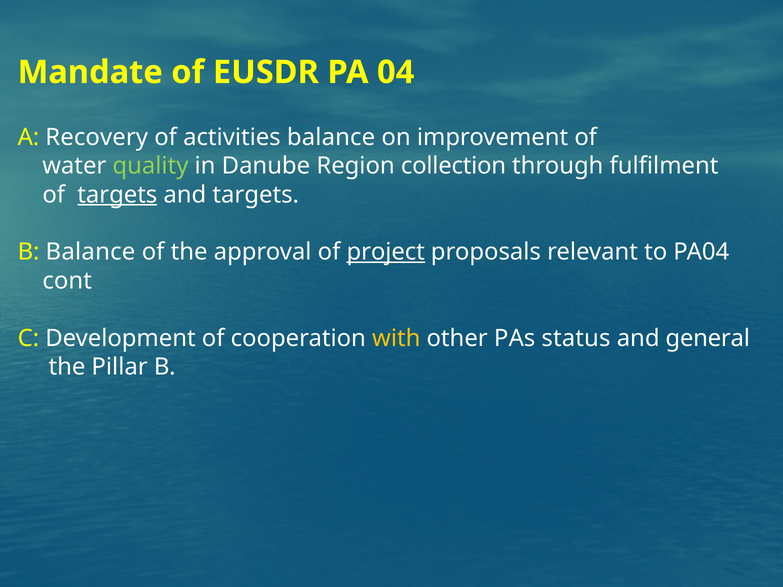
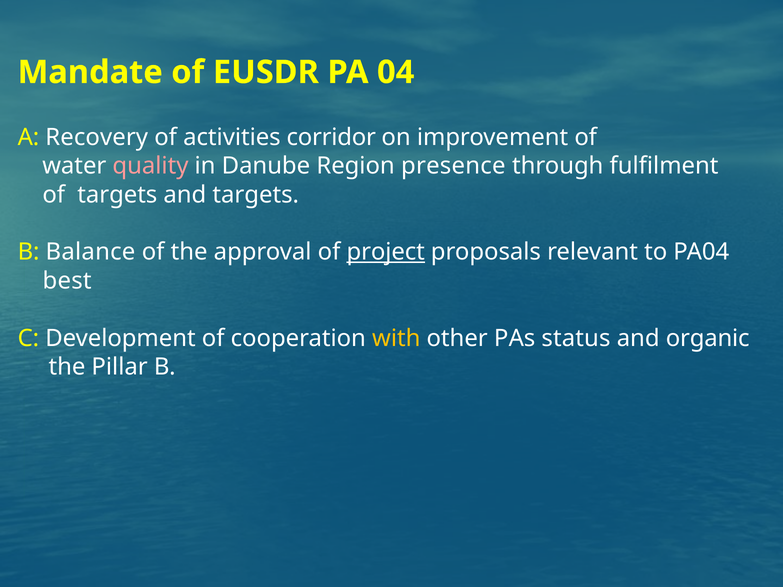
activities balance: balance -> corridor (331, 137)
quality colour: light green -> pink (150, 166)
collection: collection -> presence (453, 166)
targets underline: present -> none (117, 195)
cont: cont -> best (67, 281)
general: general -> organic (708, 338)
